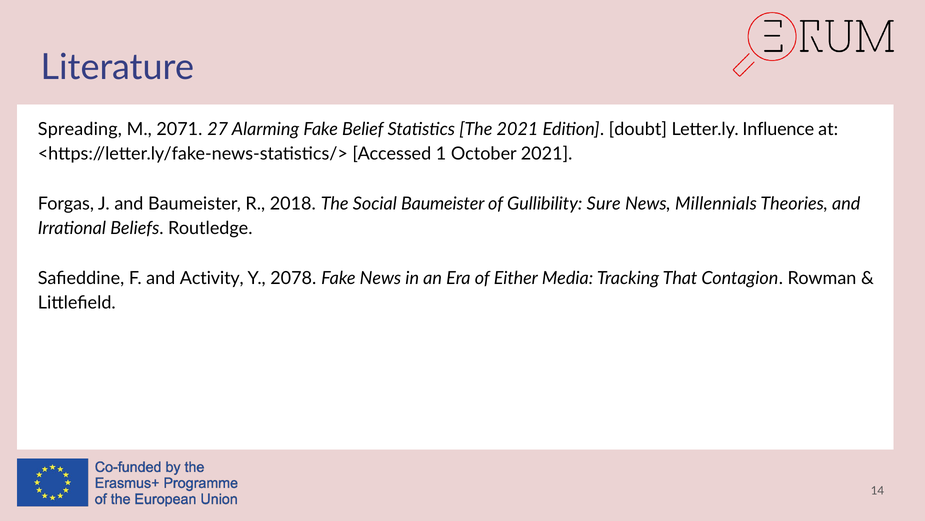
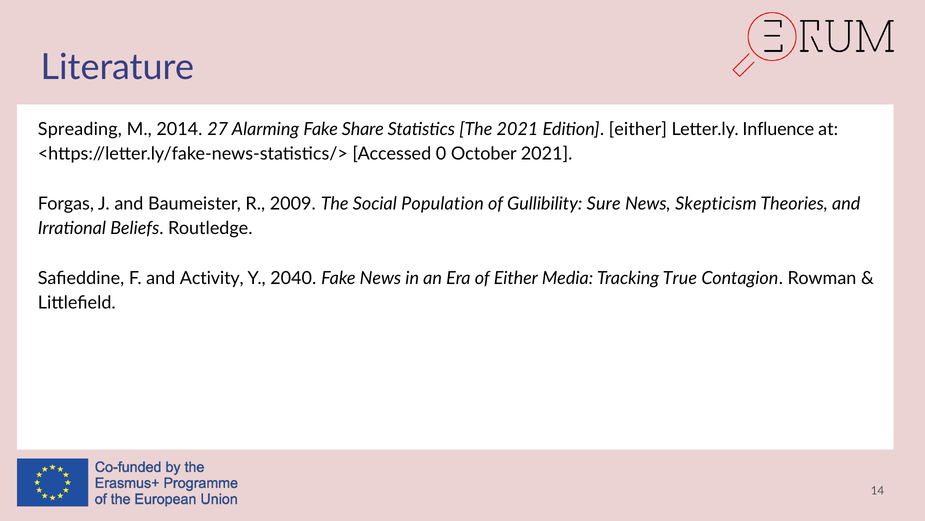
2071: 2071 -> 2014 (179, 129)
Belief: Belief -> Share (363, 129)
Edition doubt: doubt -> either (638, 129)
1: 1 -> 0 (441, 154)
2018: 2018 -> 2009 (293, 203)
Social Baumeister: Baumeister -> Population (443, 203)
Millennials: Millennials -> Skepticism (716, 203)
2078: 2078 -> 2040 (293, 278)
That: That -> True (680, 278)
